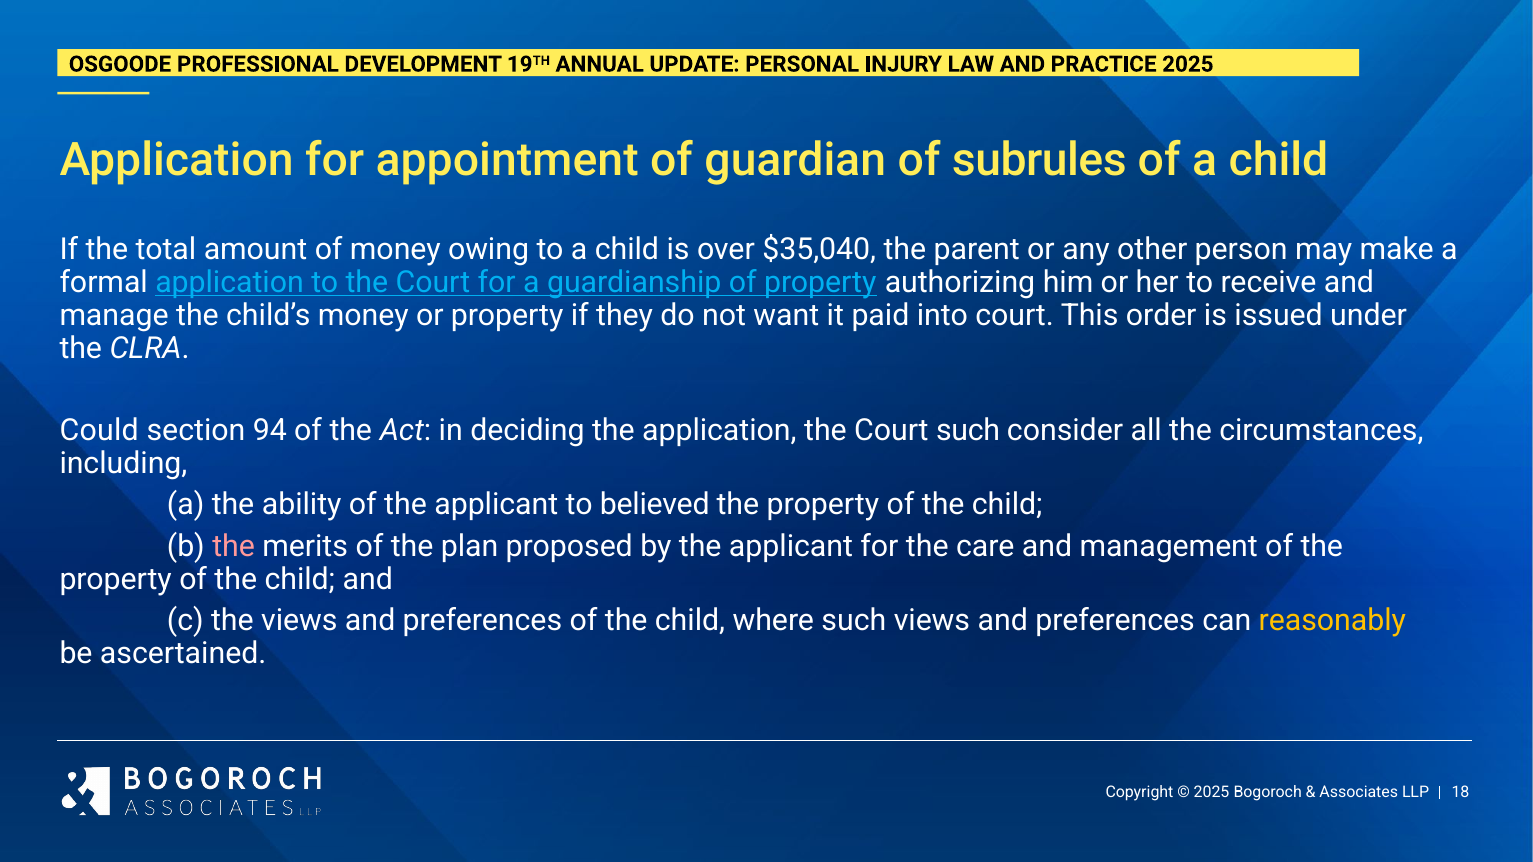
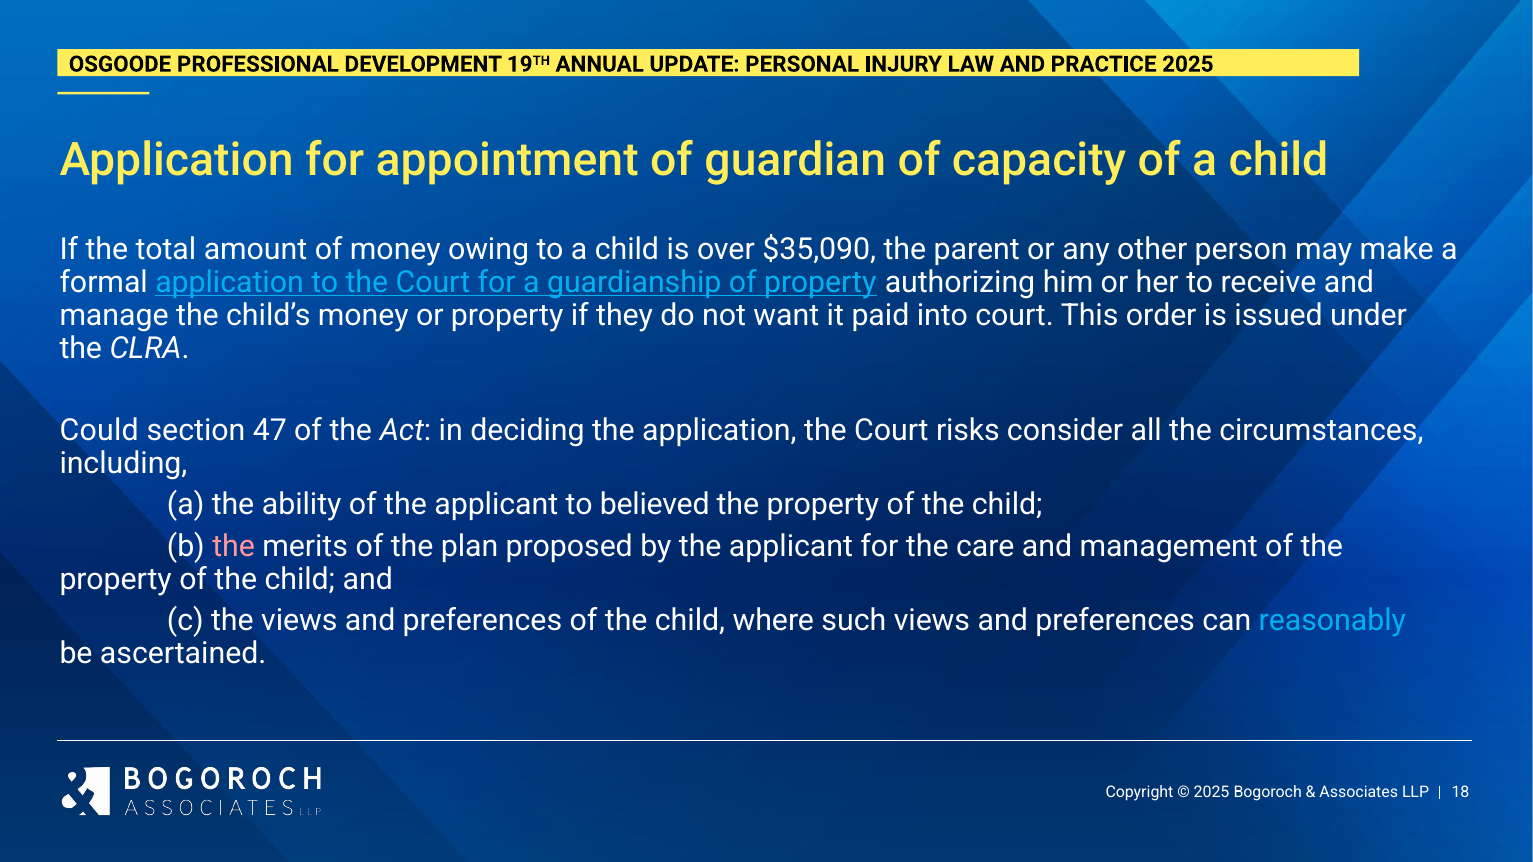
subrules: subrules -> capacity (1039, 160)
$35,040: $35,040 -> $35,090 (819, 250)
94: 94 -> 47 (270, 431)
Court such: such -> risks (968, 431)
reasonably colour: yellow -> light blue (1332, 621)
